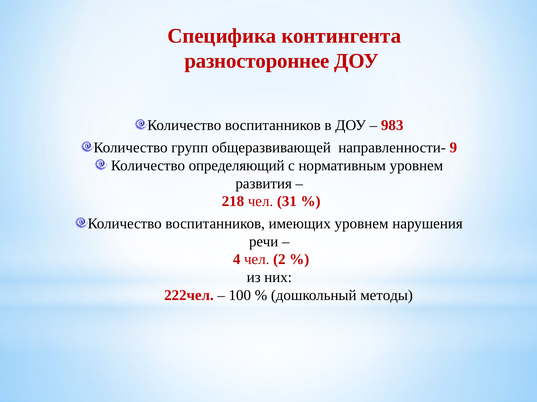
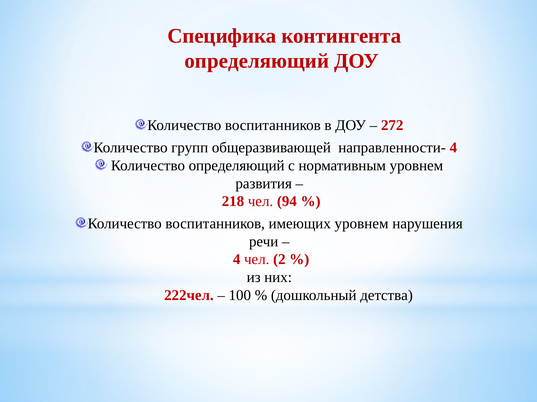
разностороннее: разностороннее -> определяющий (257, 61)
983: 983 -> 272 (392, 126)
направленности- 9: 9 -> 4 (453, 148)
31: 31 -> 94 (287, 202)
методы: методы -> детства (387, 296)
